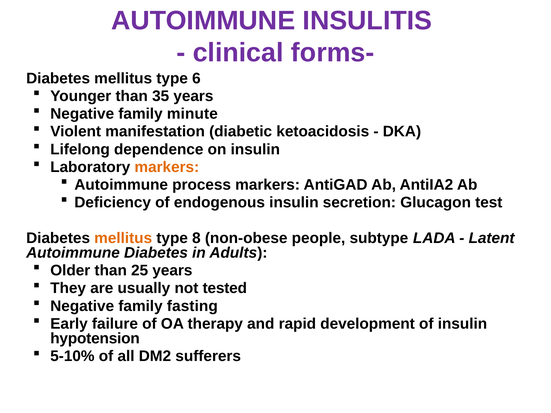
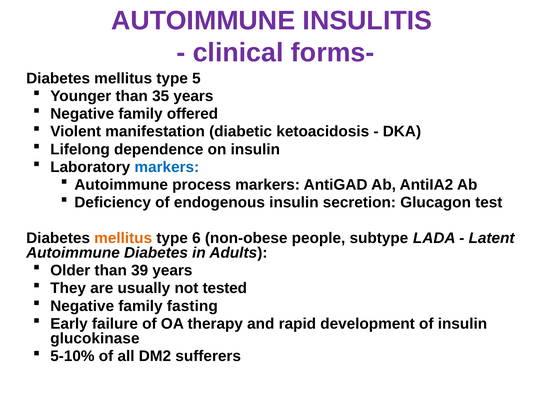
6: 6 -> 5 (196, 78)
minute: minute -> offered (192, 114)
markers colour: orange -> blue (167, 167)
8: 8 -> 6 (196, 238)
25: 25 -> 39 (140, 271)
hypotension: hypotension -> glucokinase (95, 339)
